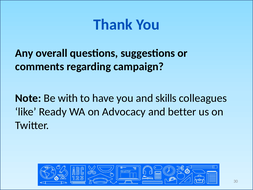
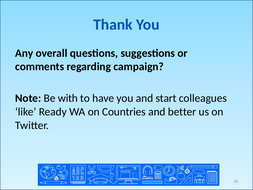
skills: skills -> start (166, 98)
Advocacy: Advocacy -> Countries (124, 112)
